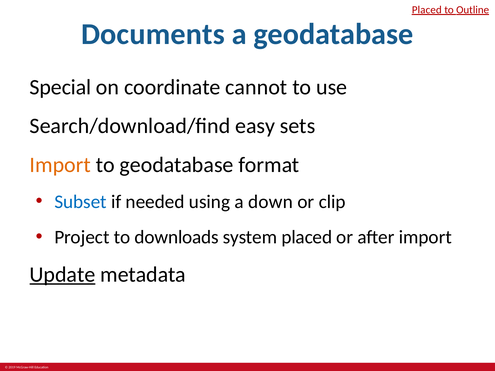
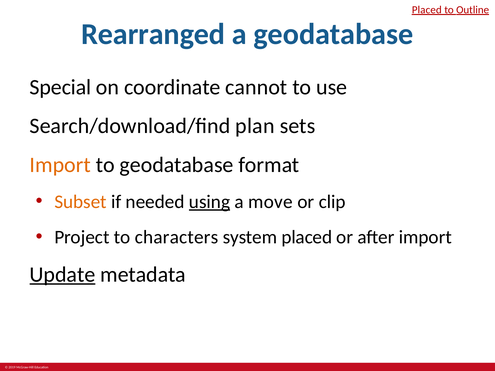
Documents: Documents -> Rearranged (153, 34)
easy: easy -> plan (255, 126)
Subset colour: blue -> orange (81, 202)
using underline: none -> present (210, 202)
down: down -> move (270, 202)
downloads: downloads -> characters (176, 237)
